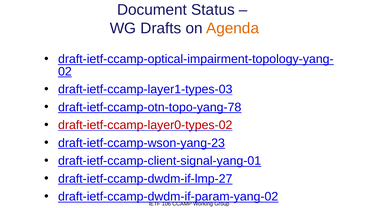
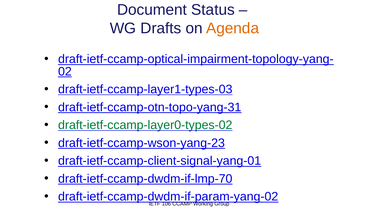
draft-ietf-ccamp-otn-topo-yang-78: draft-ietf-ccamp-otn-topo-yang-78 -> draft-ietf-ccamp-otn-topo-yang-31 (150, 107)
draft-ietf-ccamp-layer0-types-02 colour: red -> green (145, 125)
draft-ietf-ccamp-dwdm-if-lmp-27: draft-ietf-ccamp-dwdm-if-lmp-27 -> draft-ietf-ccamp-dwdm-if-lmp-70 (145, 178)
